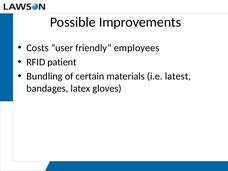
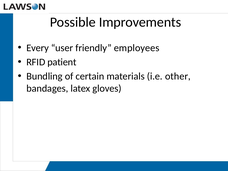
Costs: Costs -> Every (38, 48)
latest: latest -> other (178, 76)
